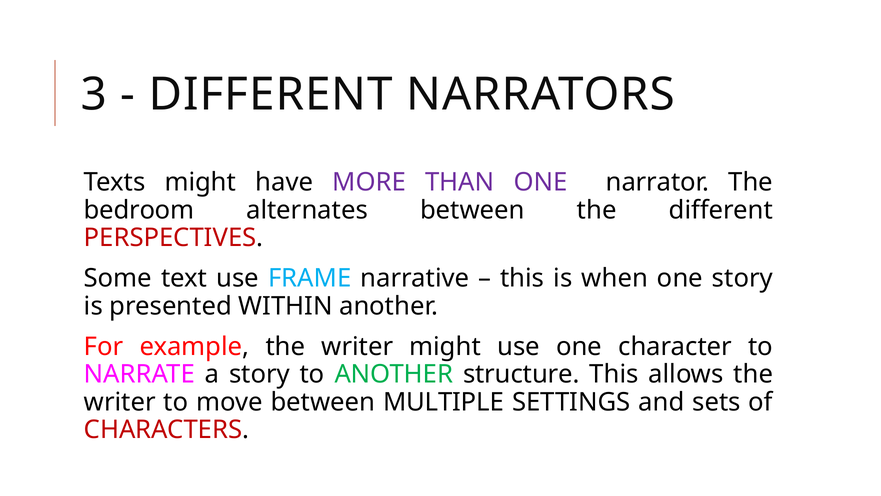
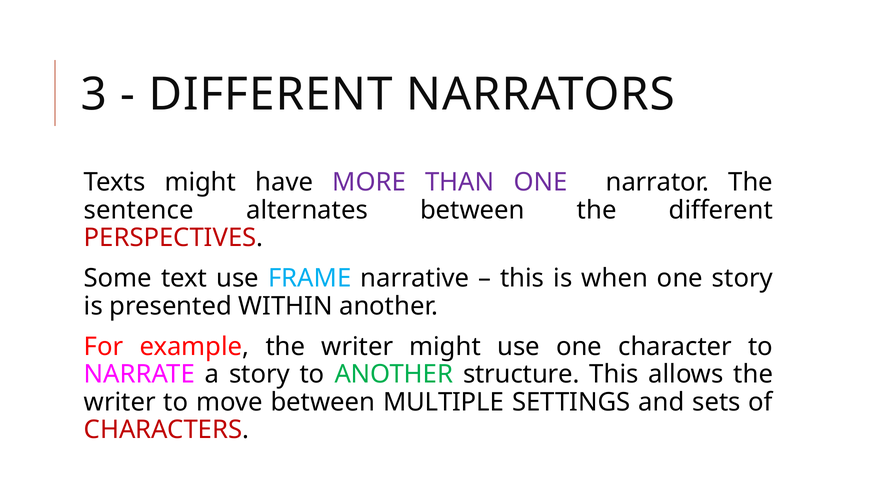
bedroom: bedroom -> sentence (139, 210)
